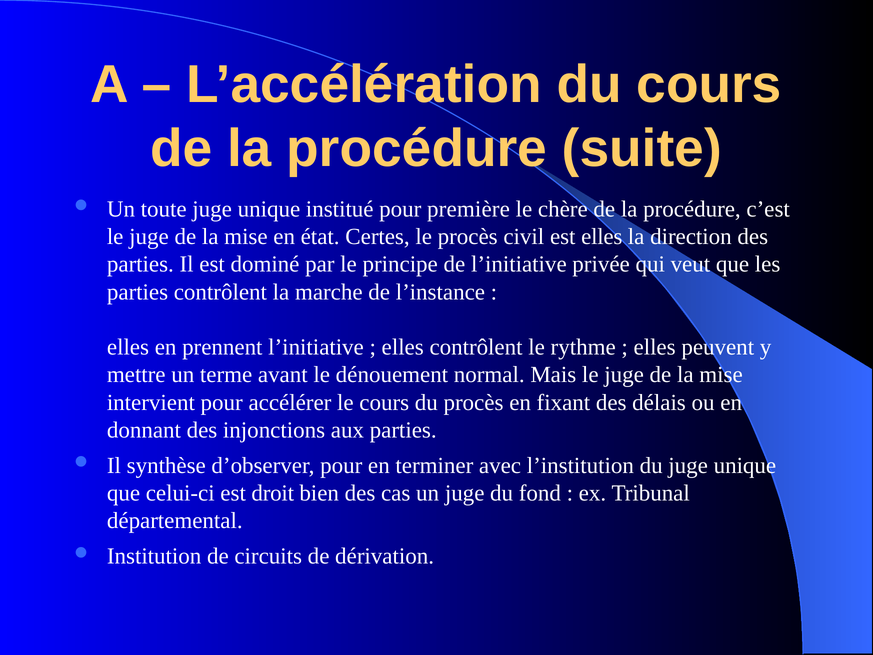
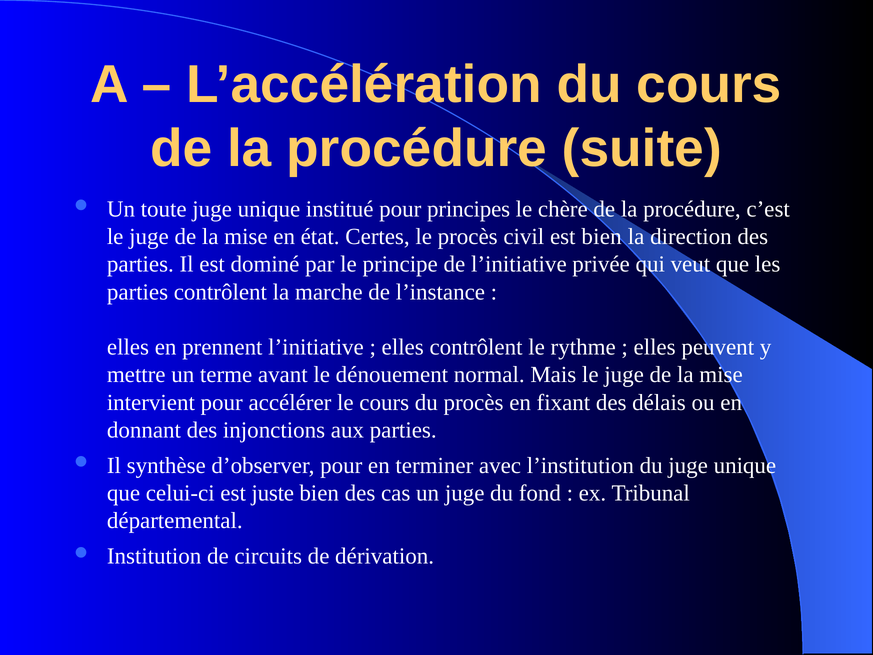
première: première -> principes (469, 209)
est elles: elles -> bien (602, 237)
droit: droit -> juste (273, 493)
